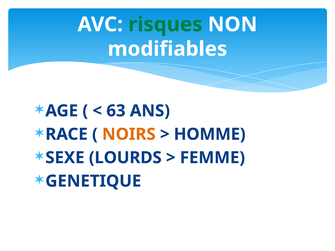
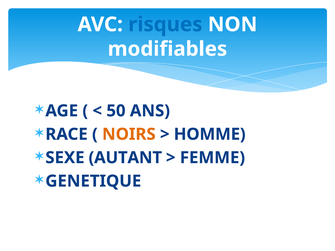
risques colour: green -> blue (165, 24)
63: 63 -> 50 (116, 111)
LOURDS: LOURDS -> AUTANT (125, 158)
